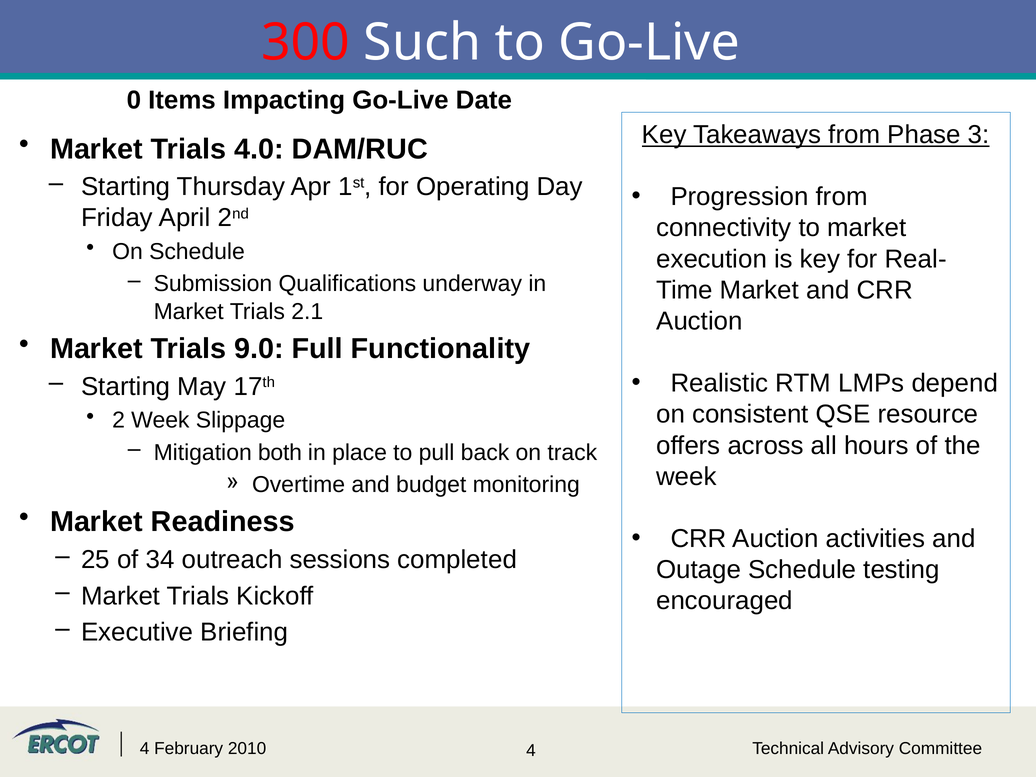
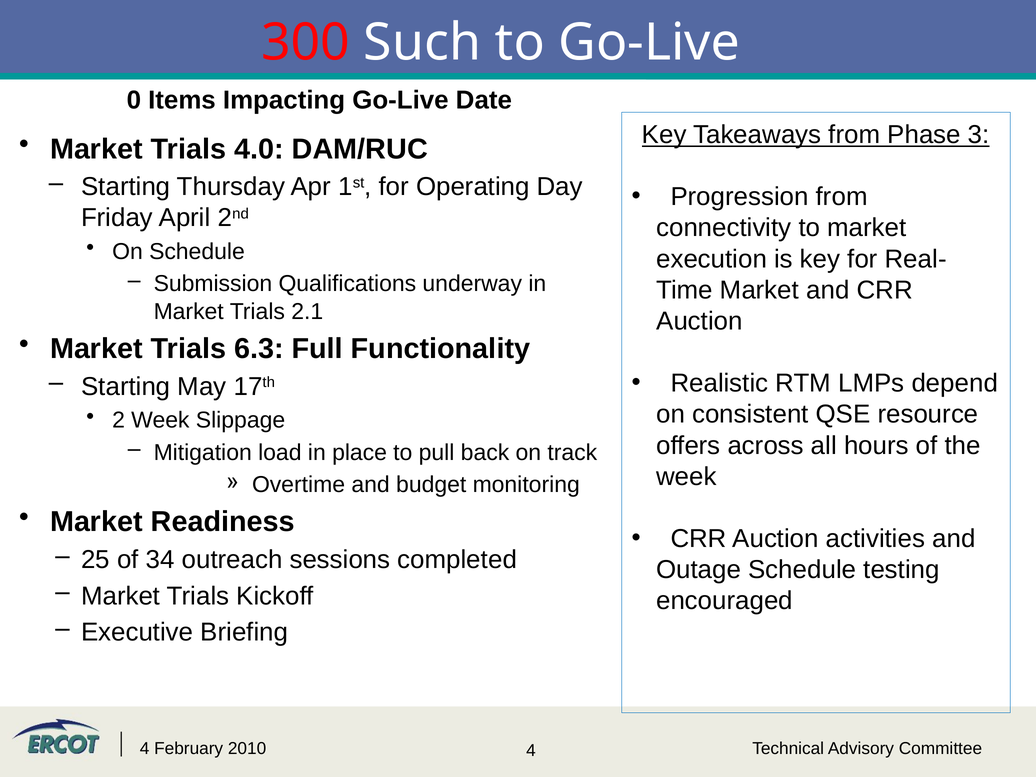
9.0: 9.0 -> 6.3 (259, 349)
both: both -> load (280, 452)
